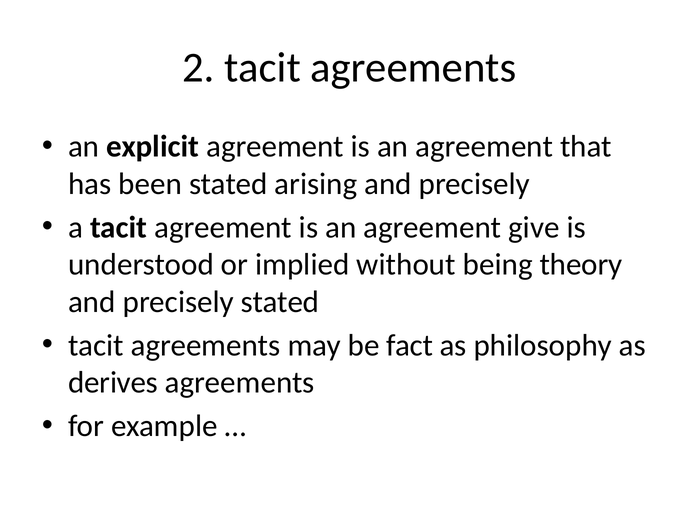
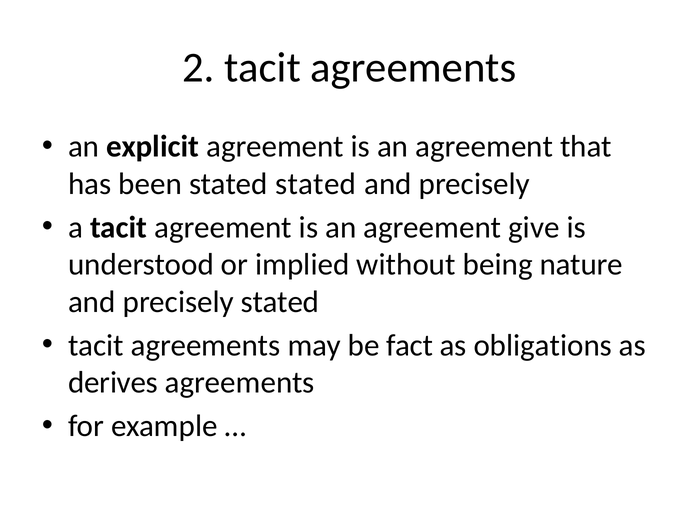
stated arising: arising -> stated (316, 184)
theory: theory -> nature (581, 265)
philosophy: philosophy -> obligations (543, 346)
